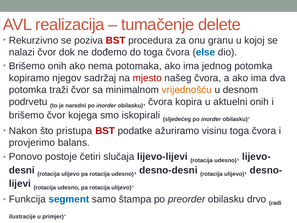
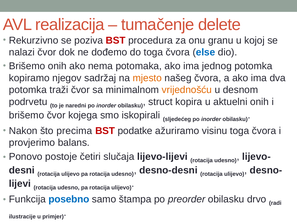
mjesto colour: red -> orange (147, 78)
čvora: čvora -> struct (160, 102)
pristupa: pristupa -> precima (74, 131)
segment: segment -> posebno (69, 199)
